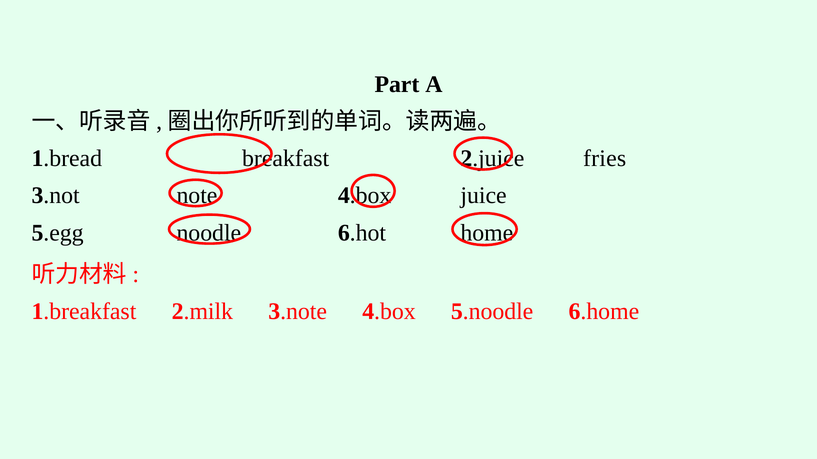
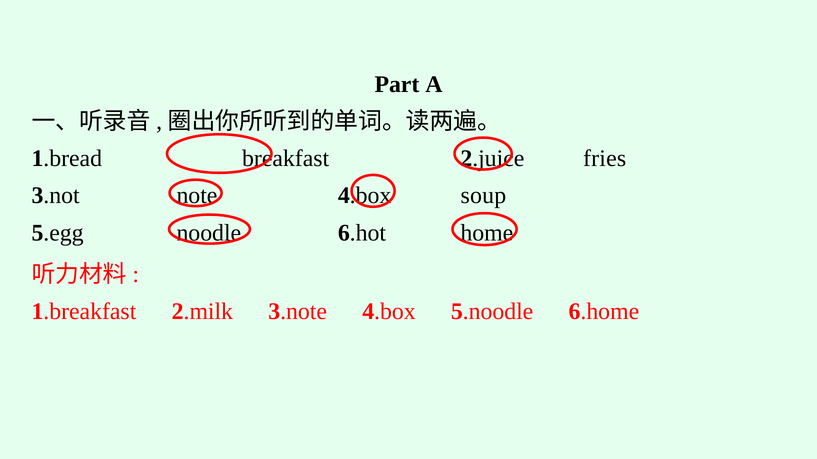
juice: juice -> soup (483, 196)
